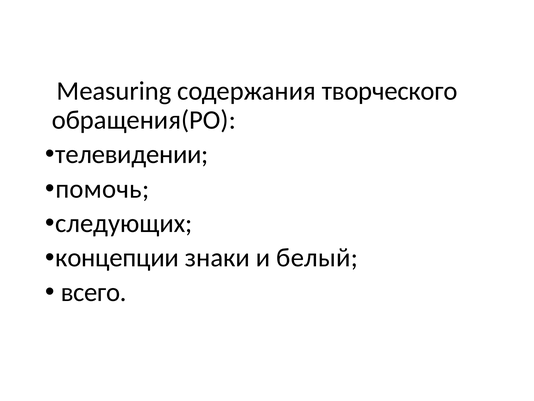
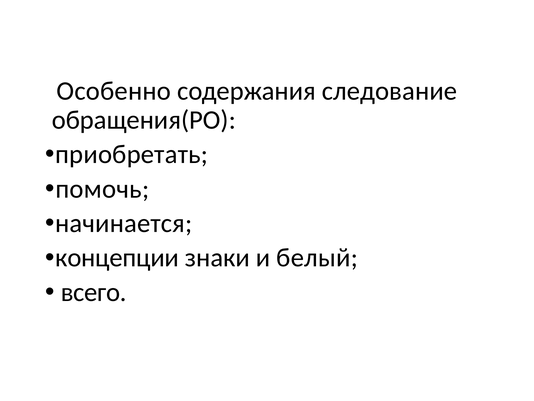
Measuring: Measuring -> Особенно (114, 91)
творческого: творческого -> следование (389, 91)
телевидении: телевидении -> приобретать (132, 154)
следующих: следующих -> начинается (124, 223)
